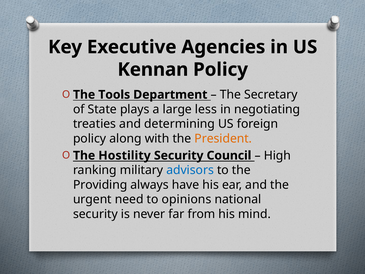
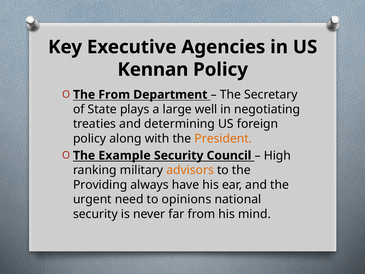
The Tools: Tools -> From (114, 95)
less: less -> well (206, 109)
Hostility: Hostility -> Example (125, 155)
advisors colour: blue -> orange (190, 170)
